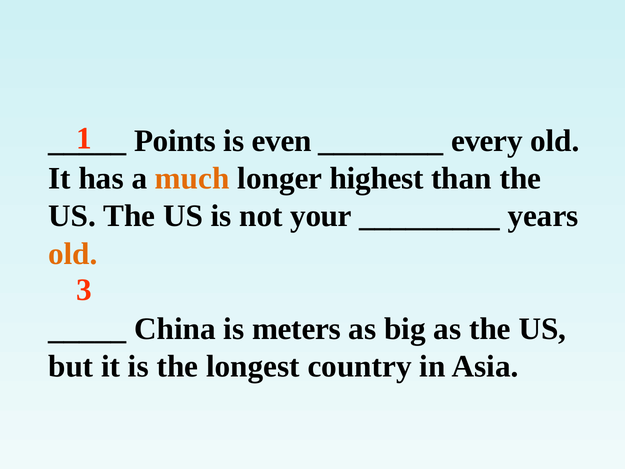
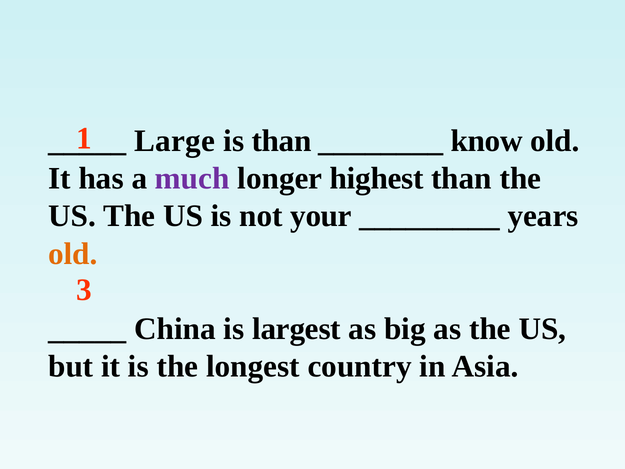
Points: Points -> Large (175, 141)
is even: even -> than (282, 141)
every: every -> know (487, 141)
much colour: orange -> purple (192, 179)
meters: meters -> largest (296, 329)
